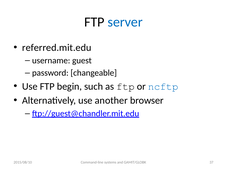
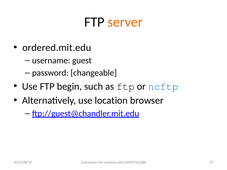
server colour: blue -> orange (125, 22)
referred.mit.edu: referred.mit.edu -> ordered.mit.edu (57, 48)
another: another -> location (111, 101)
